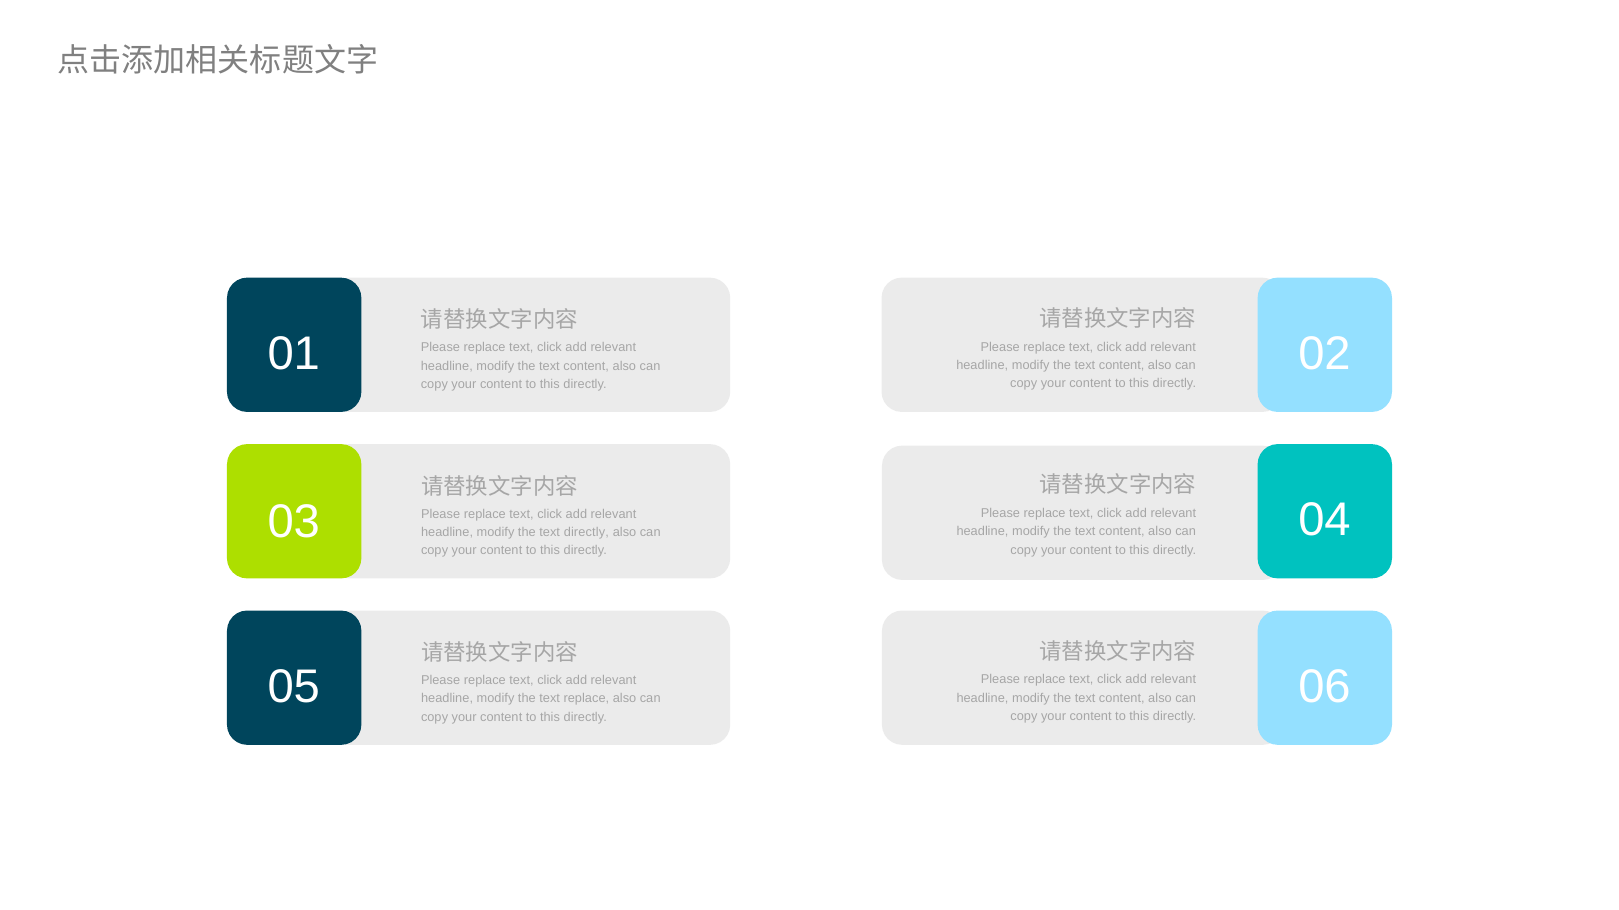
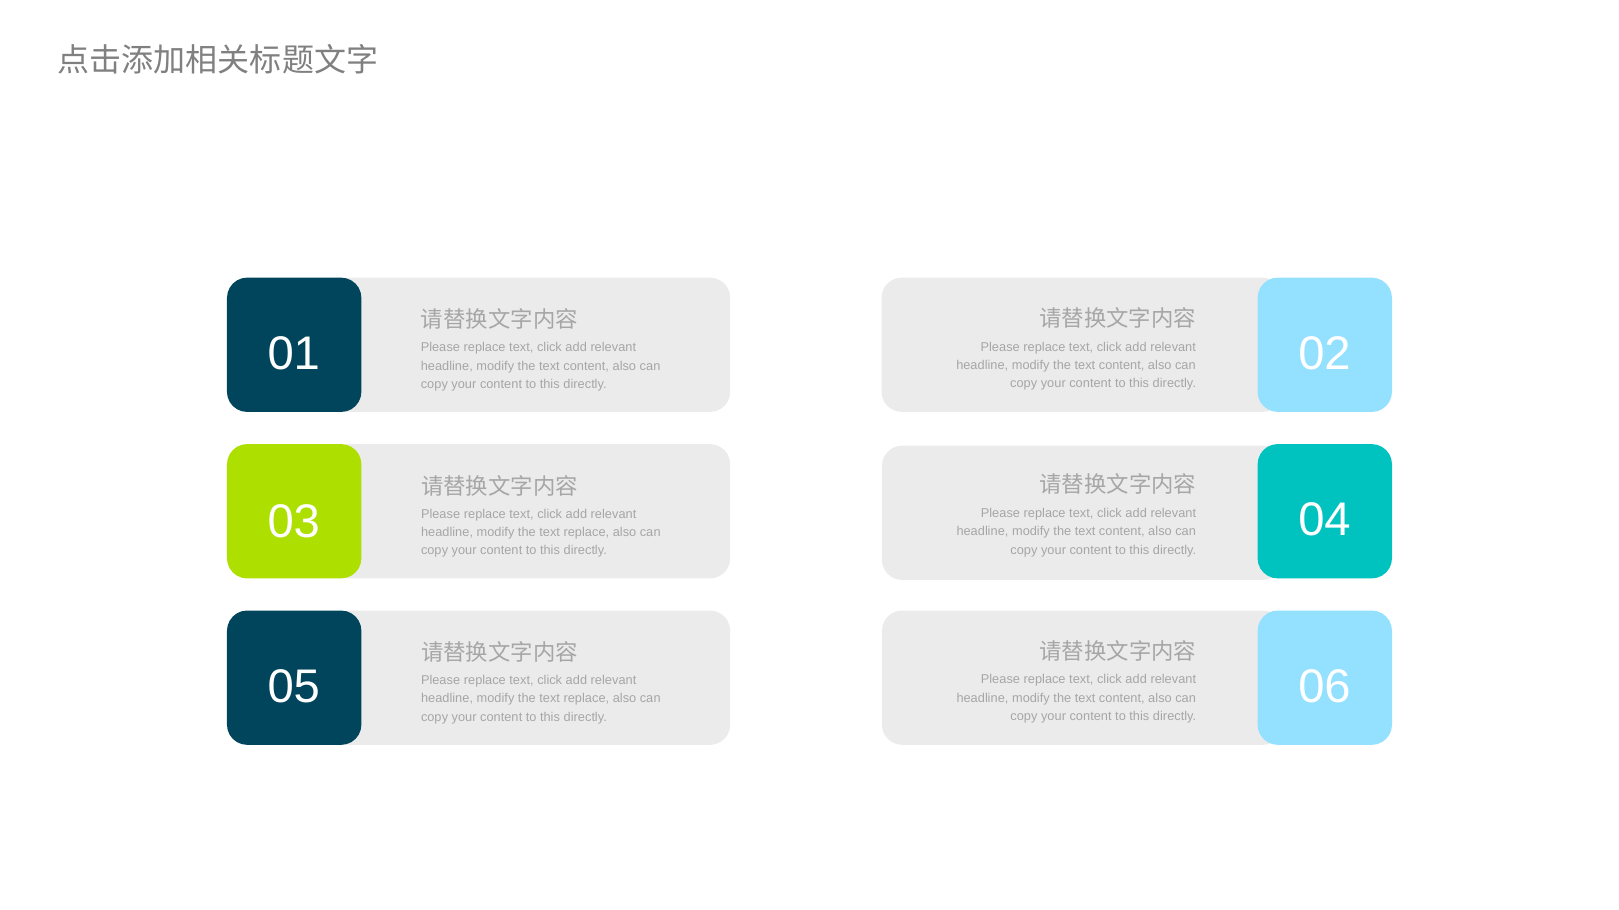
directly: directly -> replace (586, 533)
